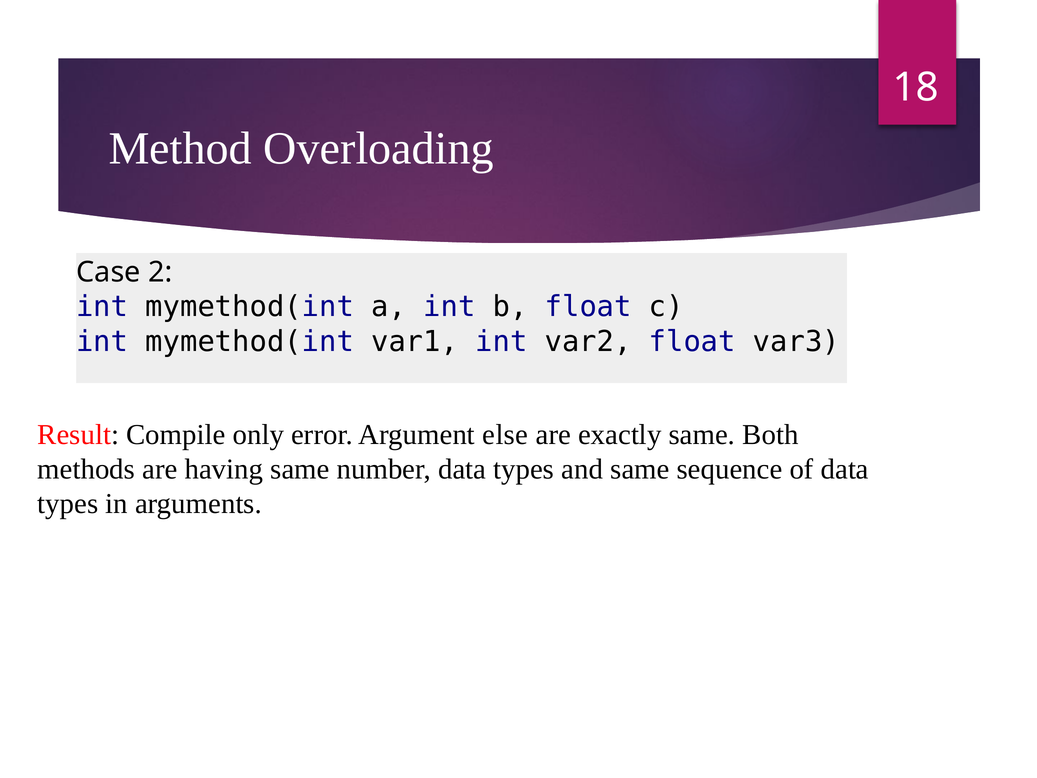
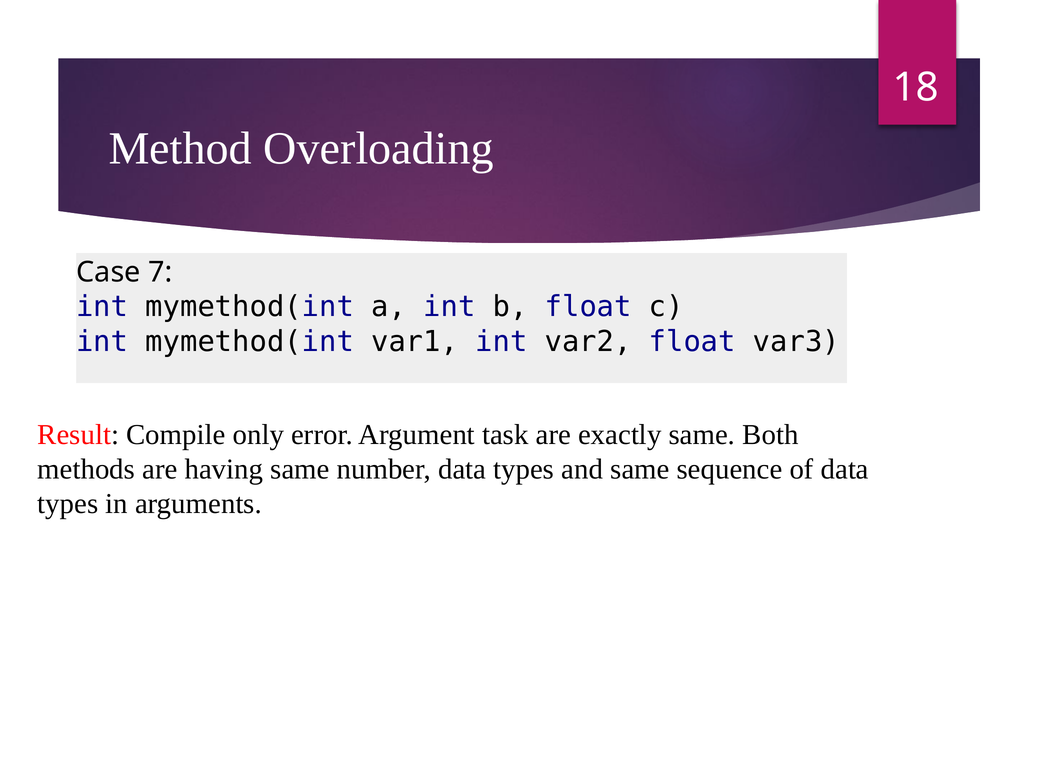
2: 2 -> 7 (160, 272)
else: else -> task (505, 435)
